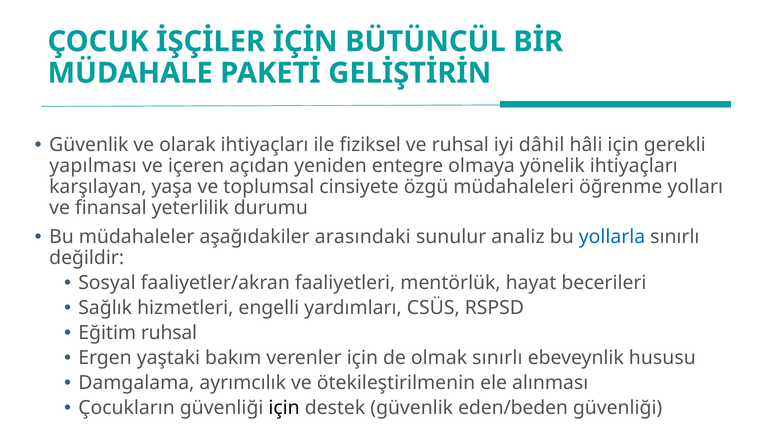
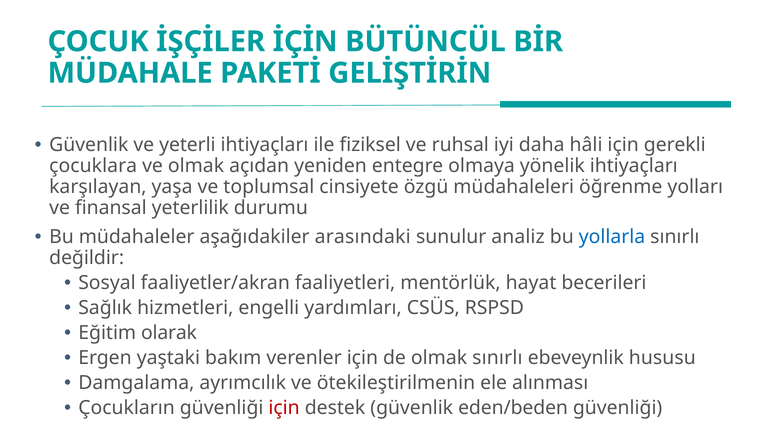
olarak: olarak -> yeterli (187, 145)
dâhil: dâhil -> daha (542, 145)
yapılması: yapılması -> çocuklara (93, 166)
ve içeren: içeren -> olmak (196, 166)
Eğitim ruhsal: ruhsal -> olarak (169, 333)
için colour: black -> red (284, 408)
